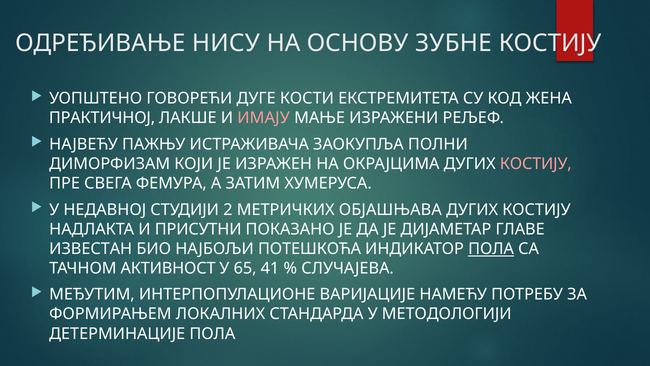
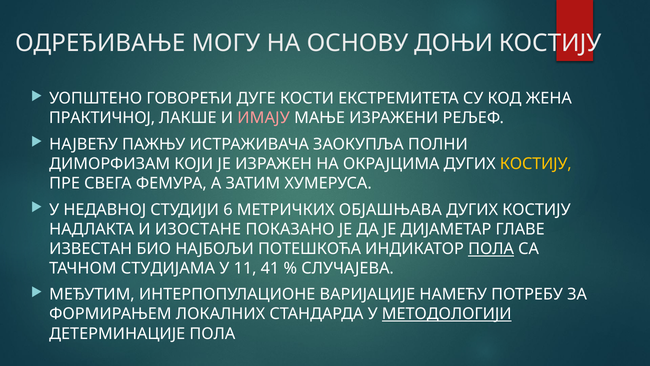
НИСУ: НИСУ -> МОГУ (226, 43)
ЗУБНЕ: ЗУБНЕ -> ДОЊИ (454, 43)
КОСТИЈУ colour: pink -> yellow (536, 164)
2: 2 -> 6 (228, 210)
ПРИСУТНИ: ПРИСУТНИ -> ИЗОСТАНЕ (198, 229)
АКТИВНОСТ: АКТИВНОСТ -> СТУДИЈАМА (168, 268)
65: 65 -> 11 (245, 268)
МЕТОДОЛОГИЈИ underline: none -> present (447, 314)
